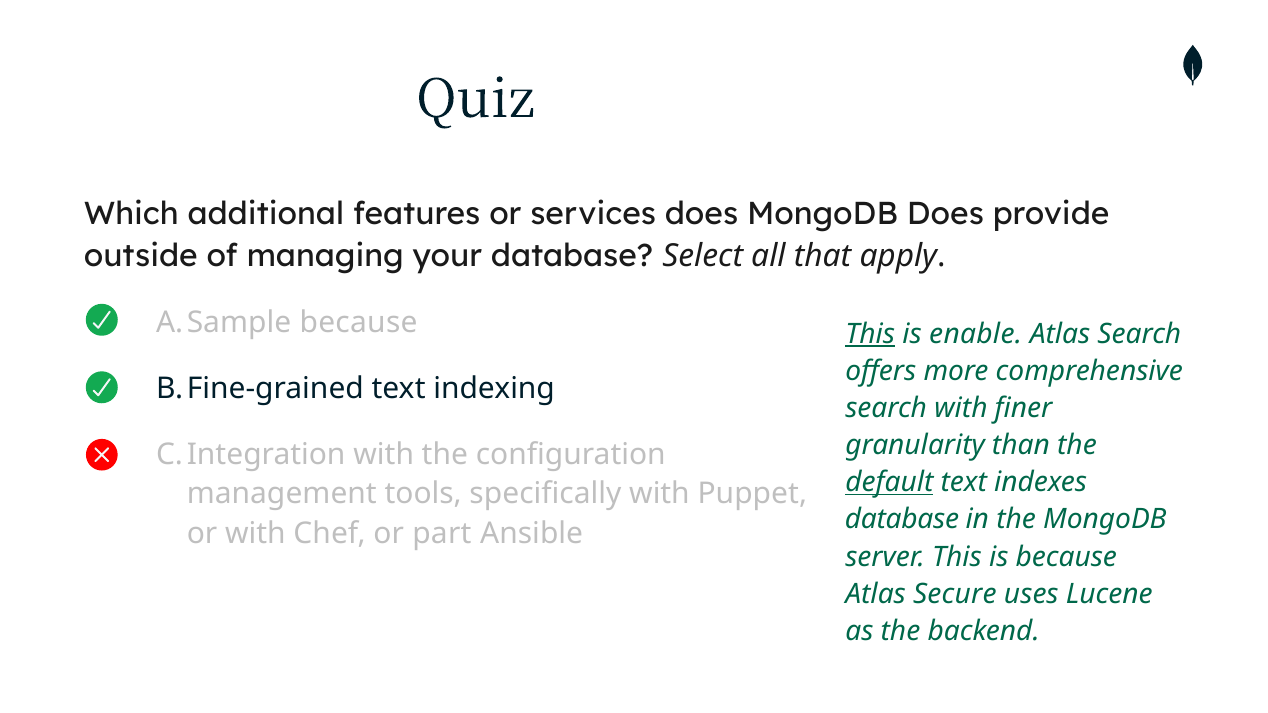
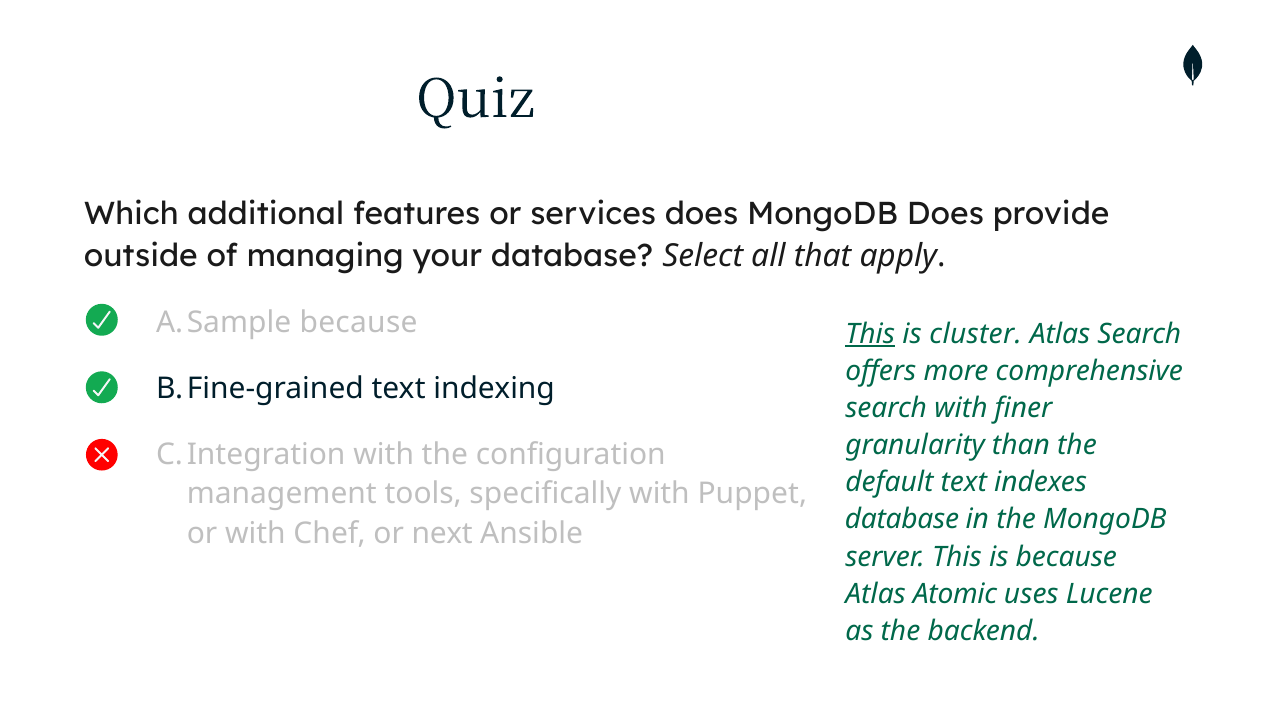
enable: enable -> cluster (976, 334)
default underline: present -> none (889, 483)
part: part -> next (442, 534)
Secure: Secure -> Atomic (955, 594)
